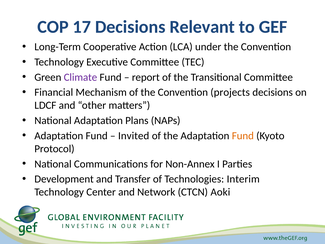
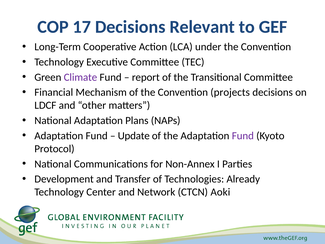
Invited: Invited -> Update (134, 136)
Fund colour: orange -> purple (243, 136)
Interim: Interim -> Already (243, 179)
